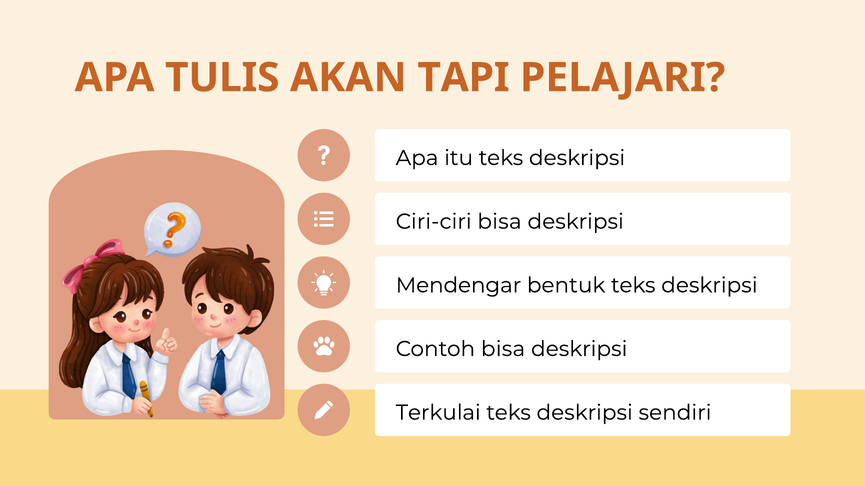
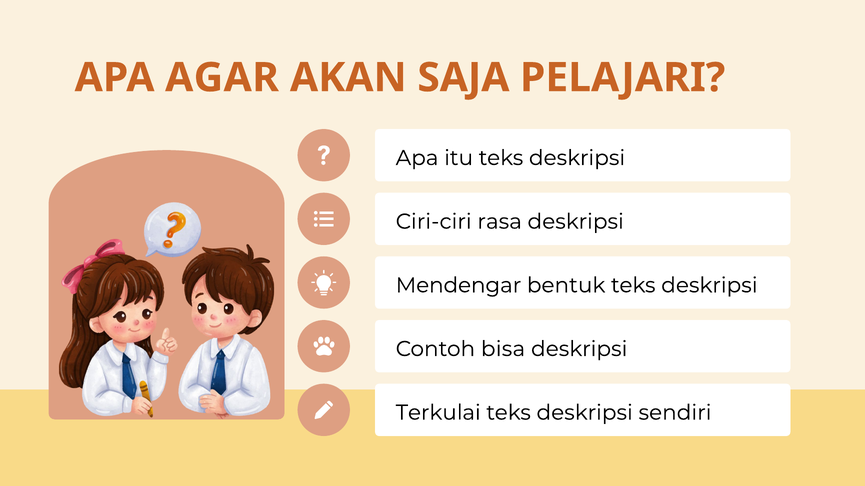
TULIS: TULIS -> AGAR (222, 78)
TAPI: TAPI -> SAJA (463, 78)
Ciri-ciri bisa: bisa -> rasa (500, 222)
